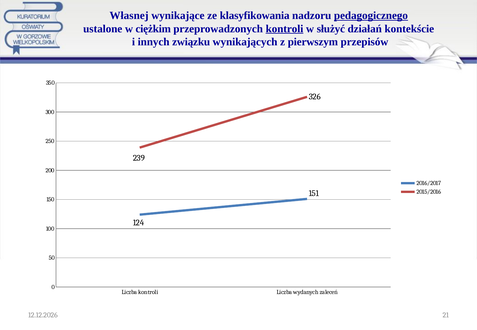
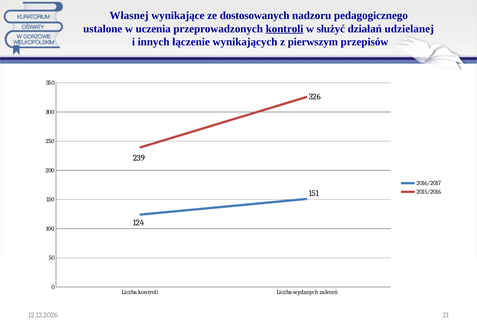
klasyfikowania: klasyfikowania -> dostosowanych (255, 16)
pedagogicznego underline: present -> none (371, 16)
ciężkim: ciężkim -> uczenia (153, 29)
kontekście: kontekście -> udzielanej (409, 29)
związku: związku -> łączenie (191, 42)
